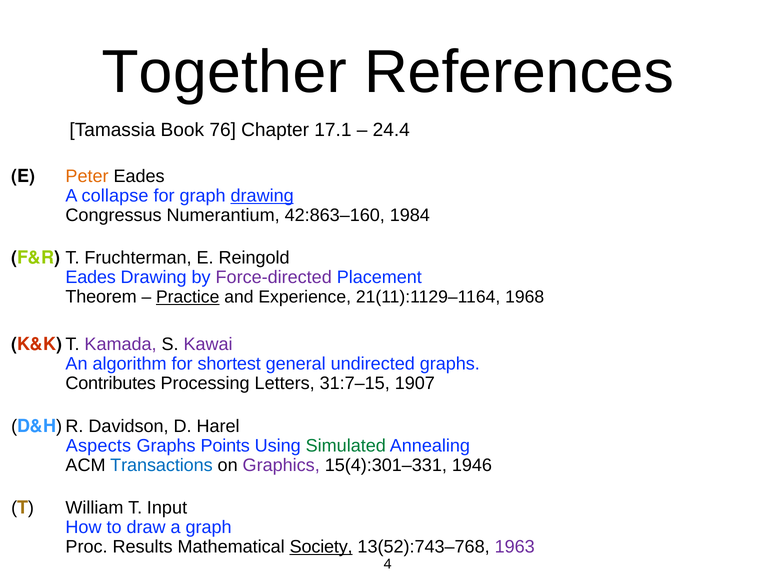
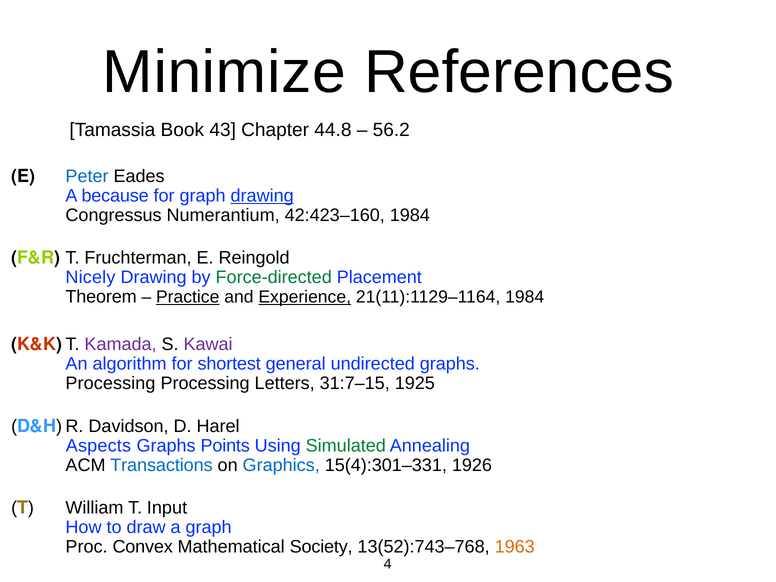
Together: Together -> Minimize (224, 72)
76: 76 -> 43 (223, 130)
17.1: 17.1 -> 44.8 (333, 130)
24.4: 24.4 -> 56.2 (391, 130)
Peter colour: orange -> blue (87, 176)
collapse: collapse -> because (115, 196)
42:863–160: 42:863–160 -> 42:423–160 (335, 215)
Eades: Eades -> Nicely (90, 277)
Force-directed colour: purple -> green (274, 277)
Experience underline: none -> present (305, 297)
21(11):1129–1164 1968: 1968 -> 1984 (525, 297)
Contributes: Contributes -> Processing (110, 383)
1907: 1907 -> 1925 (415, 383)
Graphics colour: purple -> blue (281, 465)
1946: 1946 -> 1926 (472, 465)
Results: Results -> Convex (143, 547)
Society underline: present -> none (321, 547)
1963 colour: purple -> orange (515, 547)
